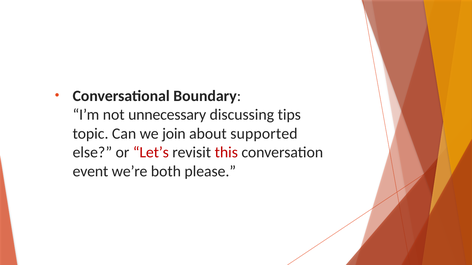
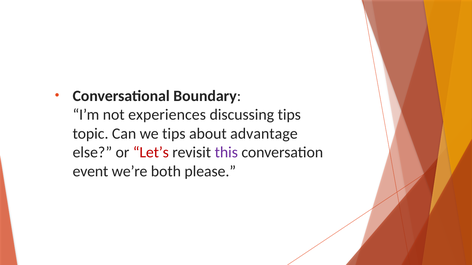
unnecessary: unnecessary -> experiences (167, 115)
we join: join -> tips (174, 134)
supported: supported -> advantage (264, 134)
this colour: red -> purple (226, 153)
